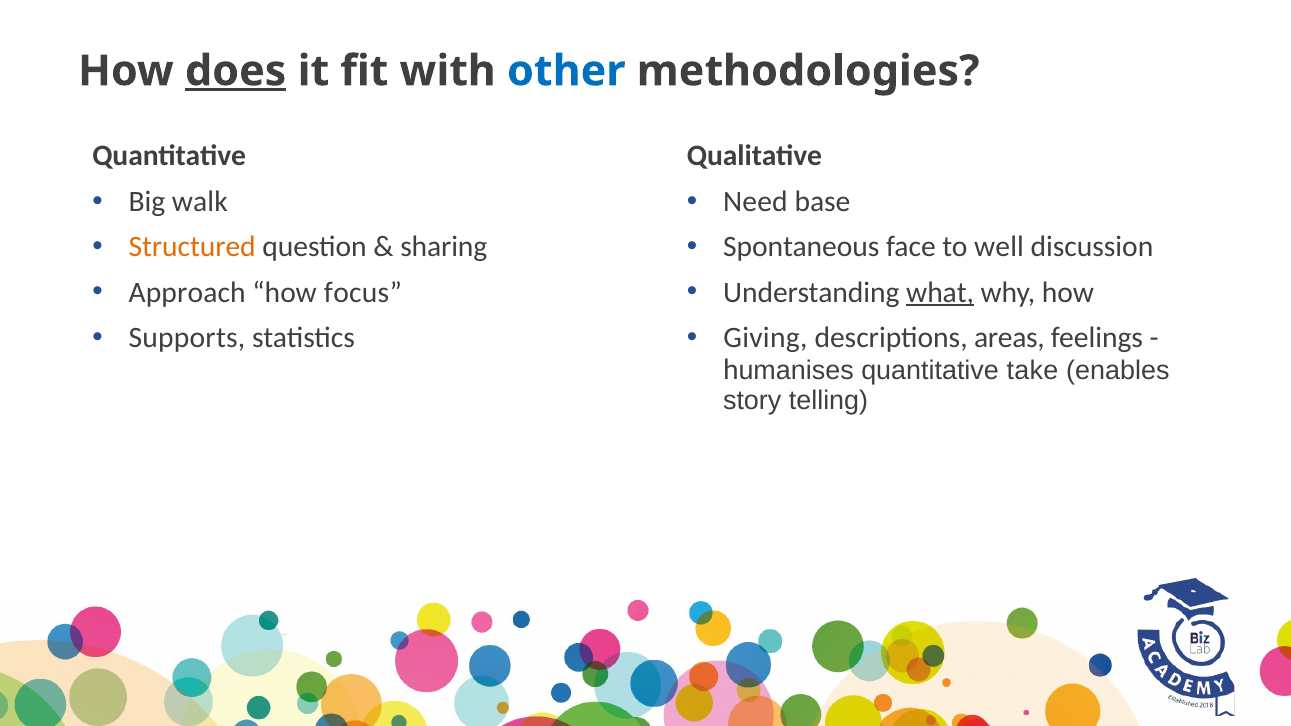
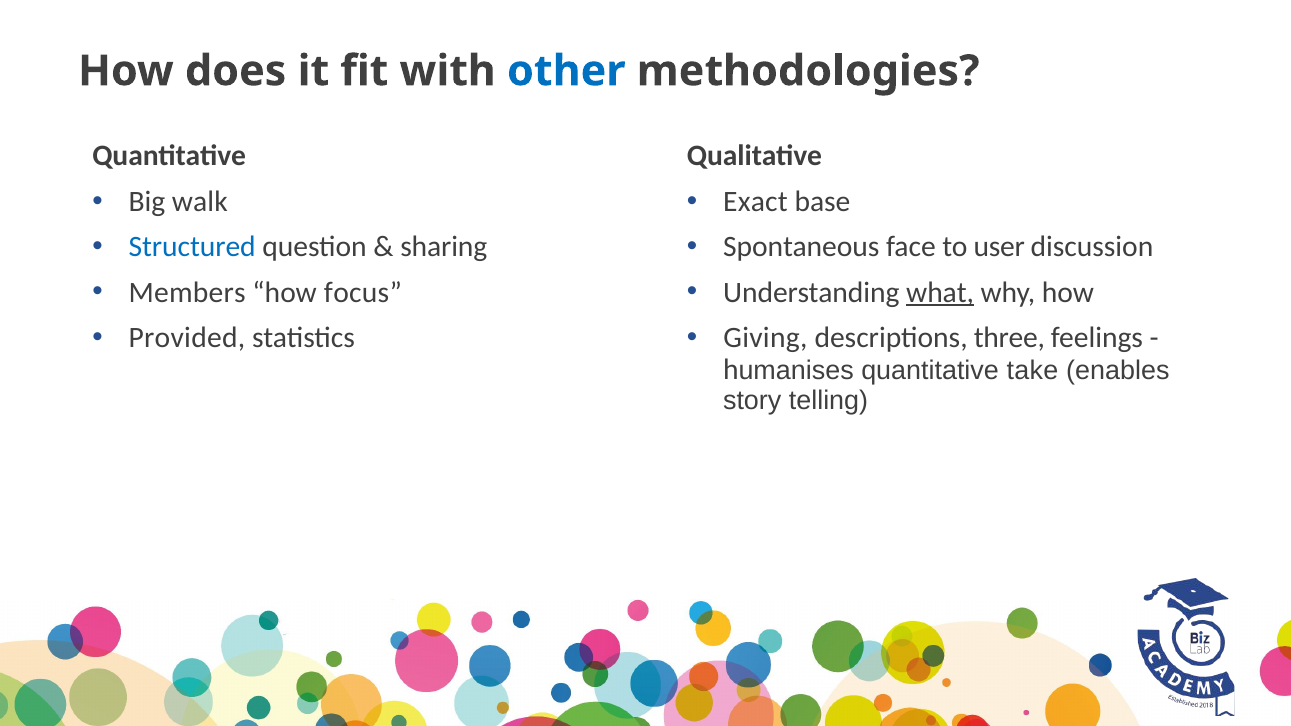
does underline: present -> none (236, 71)
Need: Need -> Exact (755, 202)
Structured colour: orange -> blue (192, 247)
well: well -> user (999, 247)
Approach: Approach -> Members (187, 292)
Supports: Supports -> Provided (187, 338)
areas: areas -> three (1009, 338)
